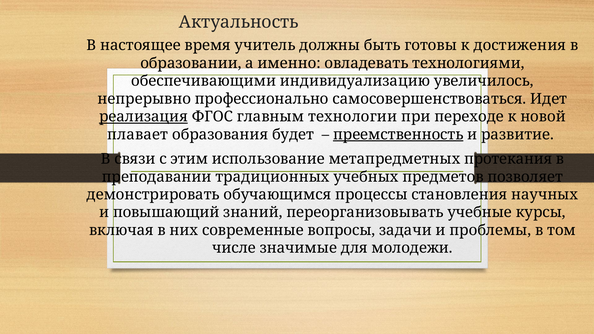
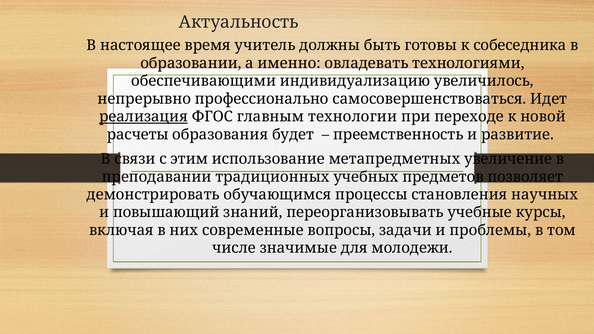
достижения: достижения -> собеседника (520, 45)
плавает: плавает -> расчеты (138, 135)
преемственность underline: present -> none (398, 135)
протекания: протекания -> увеличение (508, 159)
